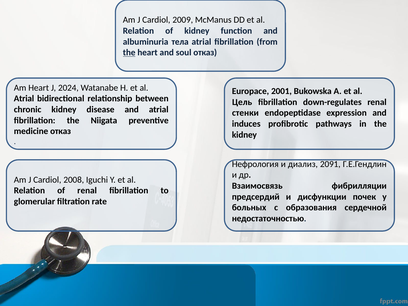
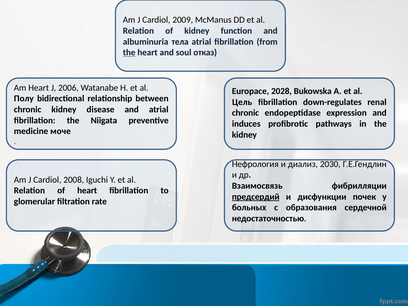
2024: 2024 -> 2006 (68, 88)
2001: 2001 -> 2028 (281, 91)
Atrial: Atrial -> Полу (24, 99)
стенки: стенки -> chronic (245, 113)
medicine отказ: отказ -> моче (60, 131)
2091: 2091 -> 2030 (330, 164)
of renal: renal -> heart (87, 191)
предсердий underline: none -> present (256, 197)
